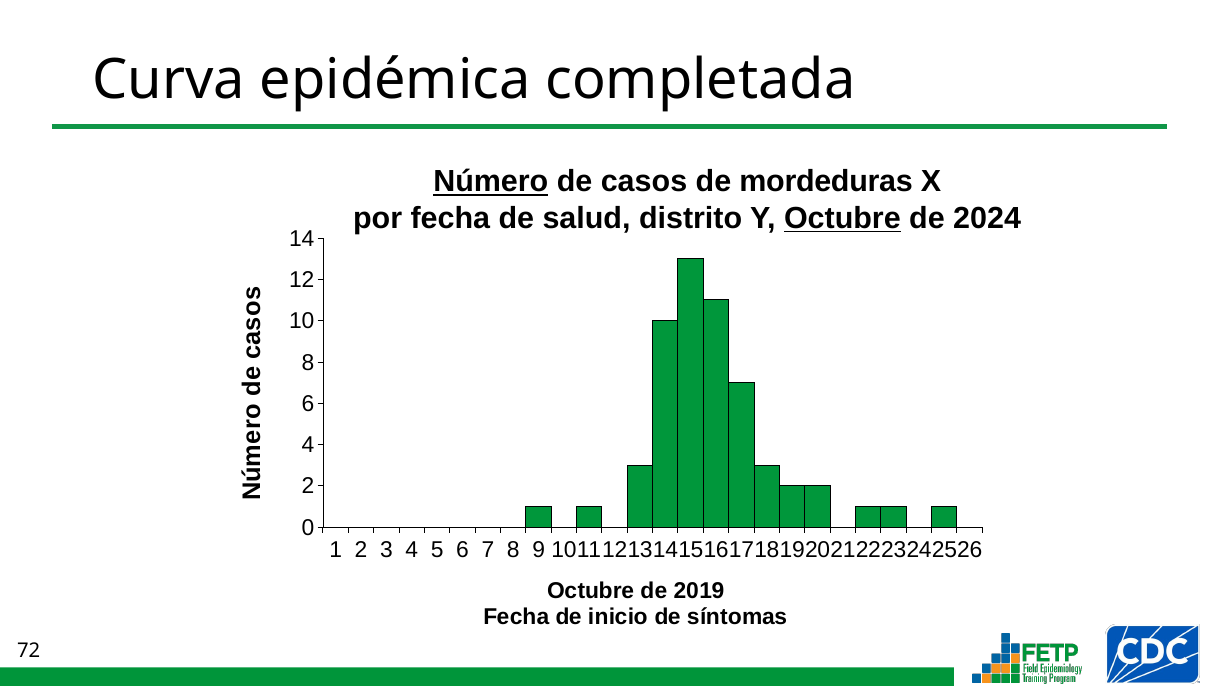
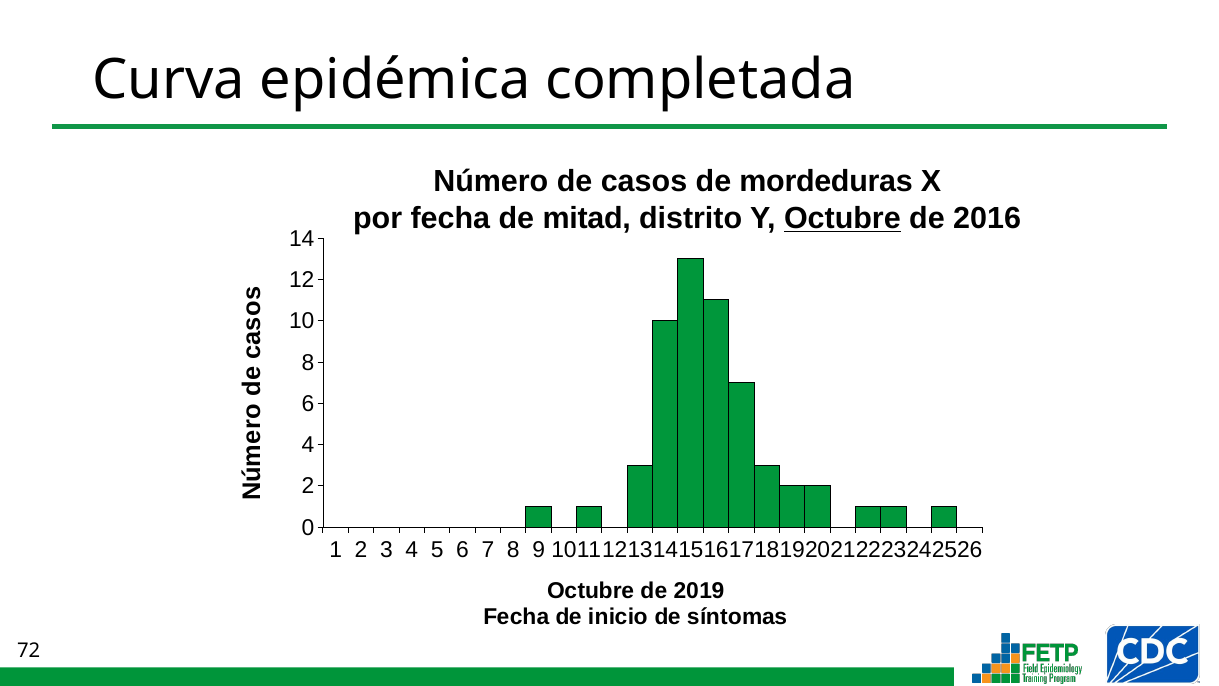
Número underline: present -> none (491, 182)
salud: salud -> mitad (587, 218)
2024: 2024 -> 2016 (987, 218)
